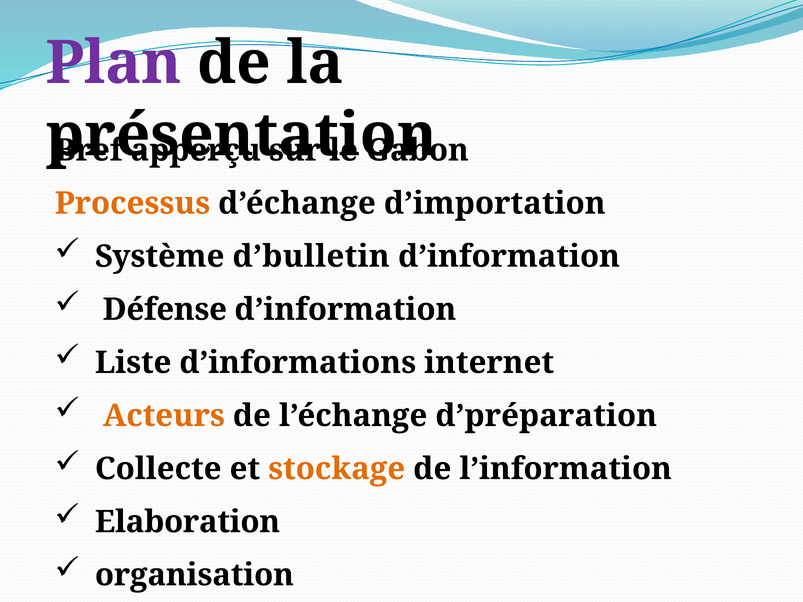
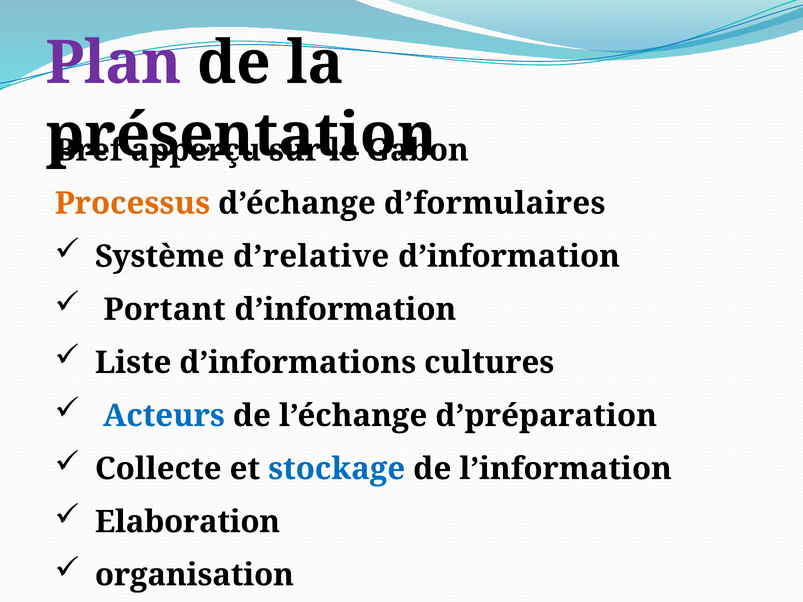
d’importation: d’importation -> d’formulaires (495, 203)
d’bulletin: d’bulletin -> d’relative (311, 257)
Défense: Défense -> Portant (165, 310)
internet: internet -> cultures (489, 363)
Acteurs colour: orange -> blue (164, 416)
stockage colour: orange -> blue (337, 469)
